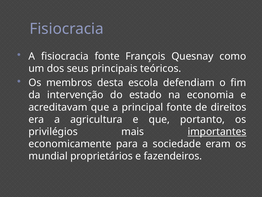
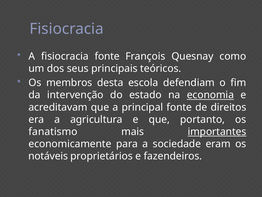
economia underline: none -> present (210, 95)
privilégios: privilégios -> fanatismo (53, 131)
mundial: mundial -> notáveis (48, 156)
